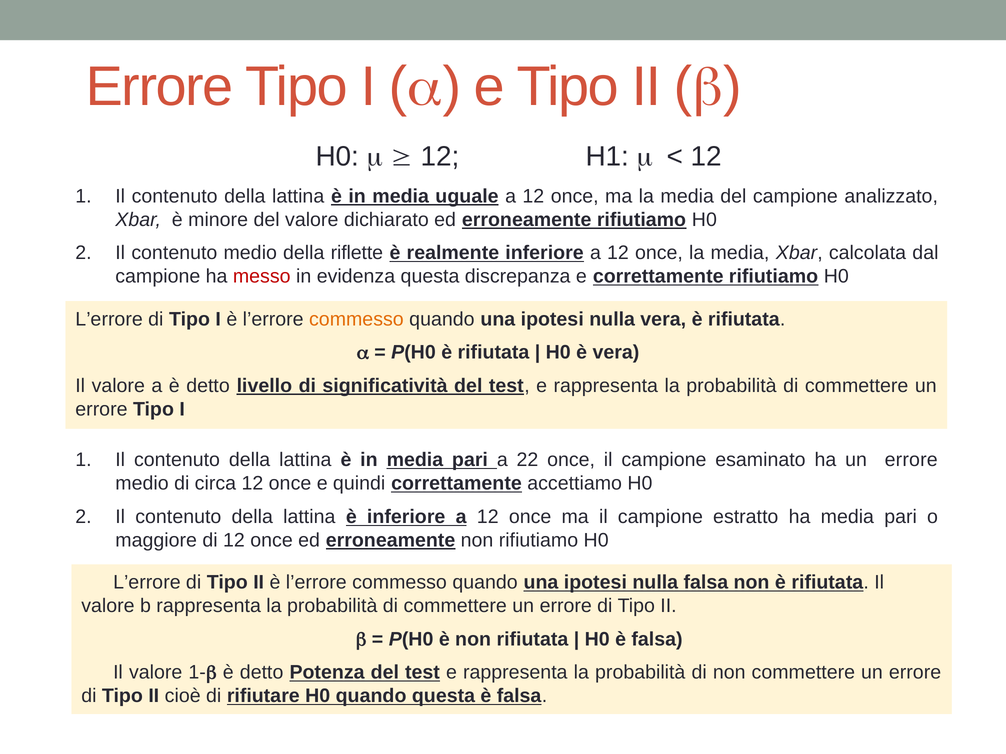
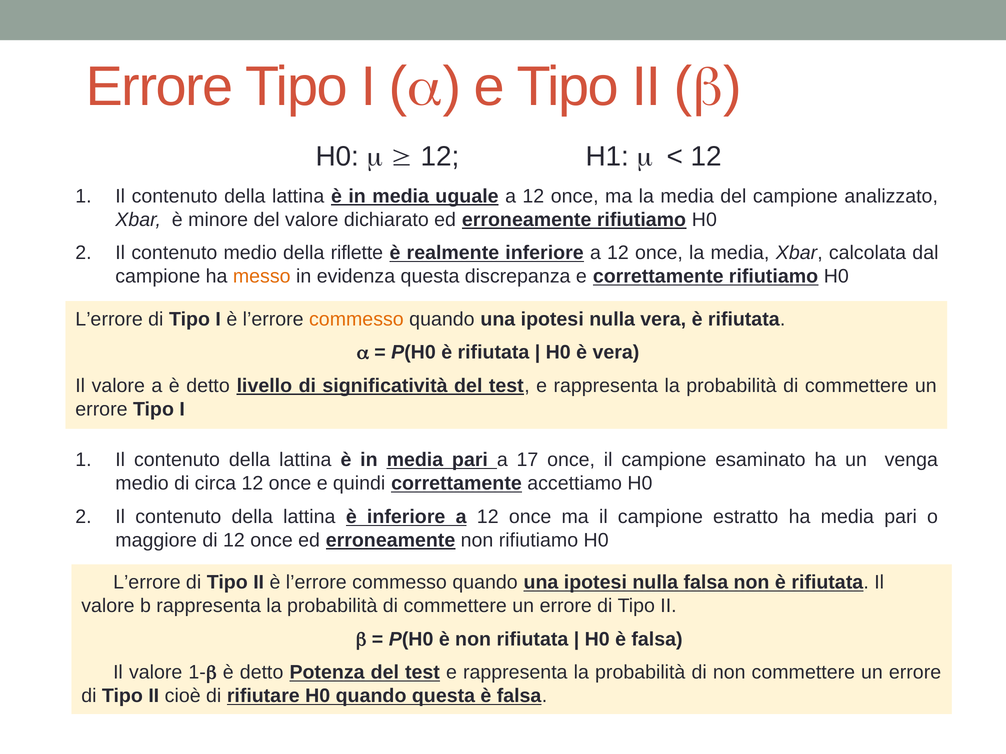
messo colour: red -> orange (262, 276)
22: 22 -> 17 (527, 460)
ha un errore: errore -> venga (911, 460)
